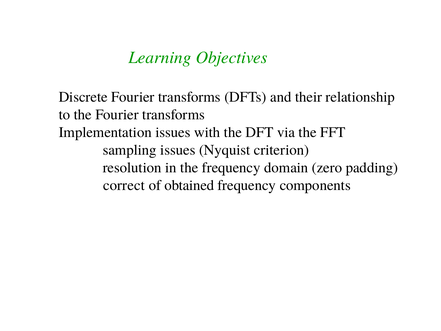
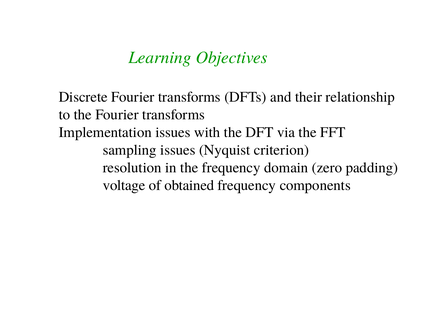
correct: correct -> voltage (124, 185)
